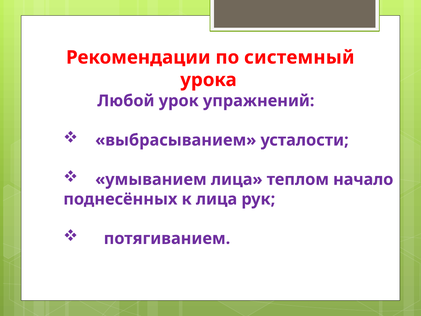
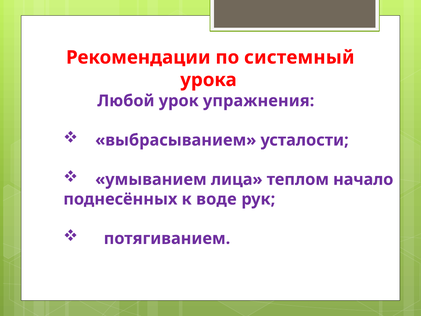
упражнений: упражнений -> упражнения (259, 101)
к лица: лица -> воде (216, 199)
